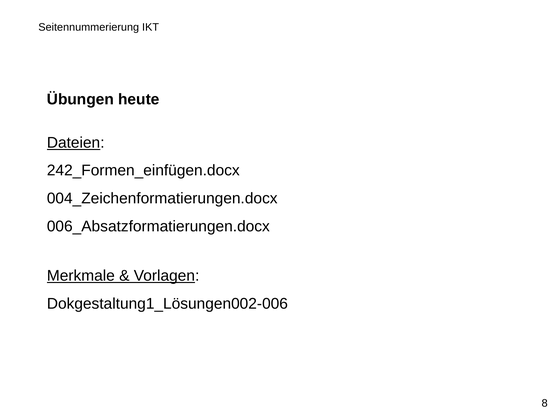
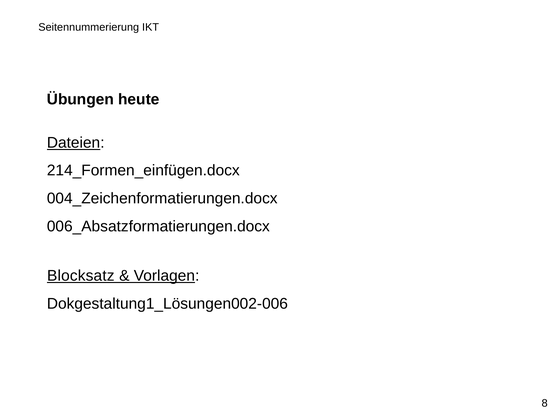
242_Formen_einfügen.docx: 242_Formen_einfügen.docx -> 214_Formen_einfügen.docx (143, 170)
Merkmale: Merkmale -> Blocksatz (81, 276)
